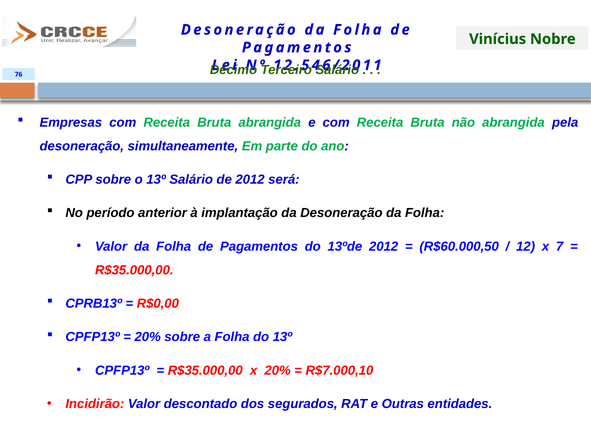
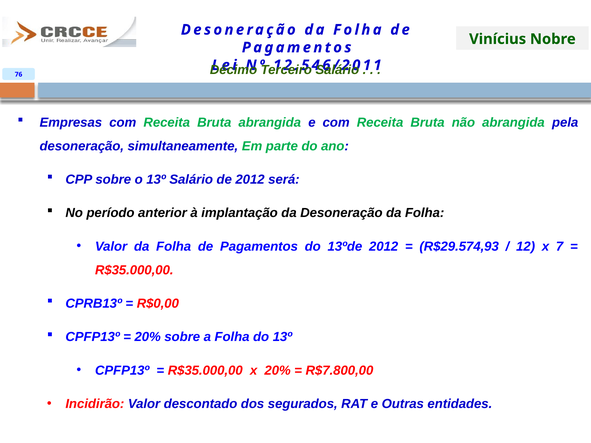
R$60.000,50: R$60.000,50 -> R$29.574,93 (459, 247)
R$7.000,10: R$7.000,10 -> R$7.800,00 (339, 371)
